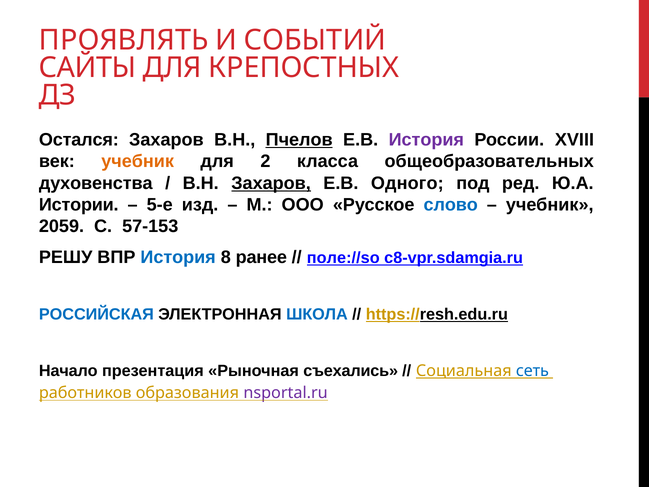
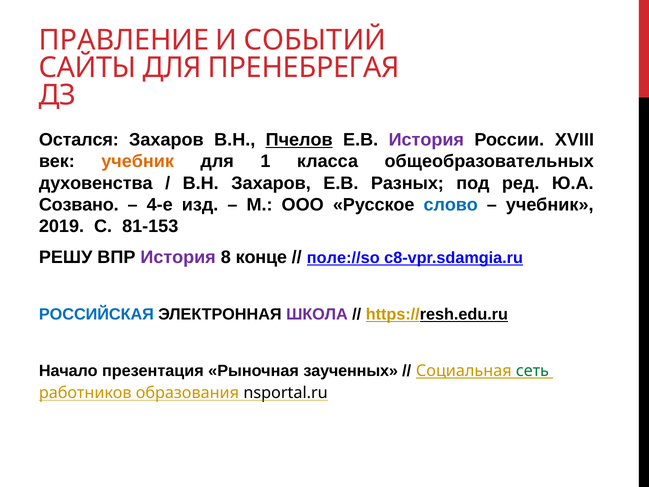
ПРОЯВЛЯТЬ: ПРОЯВЛЯТЬ -> ПРАВЛЕНИЕ (124, 40)
КРЕПОСТНЫХ: КРЕПОСТНЫХ -> ПРЕНЕБРЕГАЯ (304, 68)
2: 2 -> 1 (265, 161)
Захаров underline: present -> none (271, 183)
Одного: Одного -> Разных (407, 183)
Истории: Истории -> Созвано (79, 205)
5-е: 5-е -> 4-е (160, 205)
2059: 2059 -> 2019 (61, 226)
57-153: 57-153 -> 81-153 (150, 226)
История colour: blue -> purple (178, 257)
ранее: ранее -> конце (261, 257)
ШКОЛА colour: blue -> purple (317, 314)
съехались: съехались -> заученных (351, 371)
сеть colour: blue -> green (532, 371)
nsportal.ru colour: purple -> black (286, 393)
